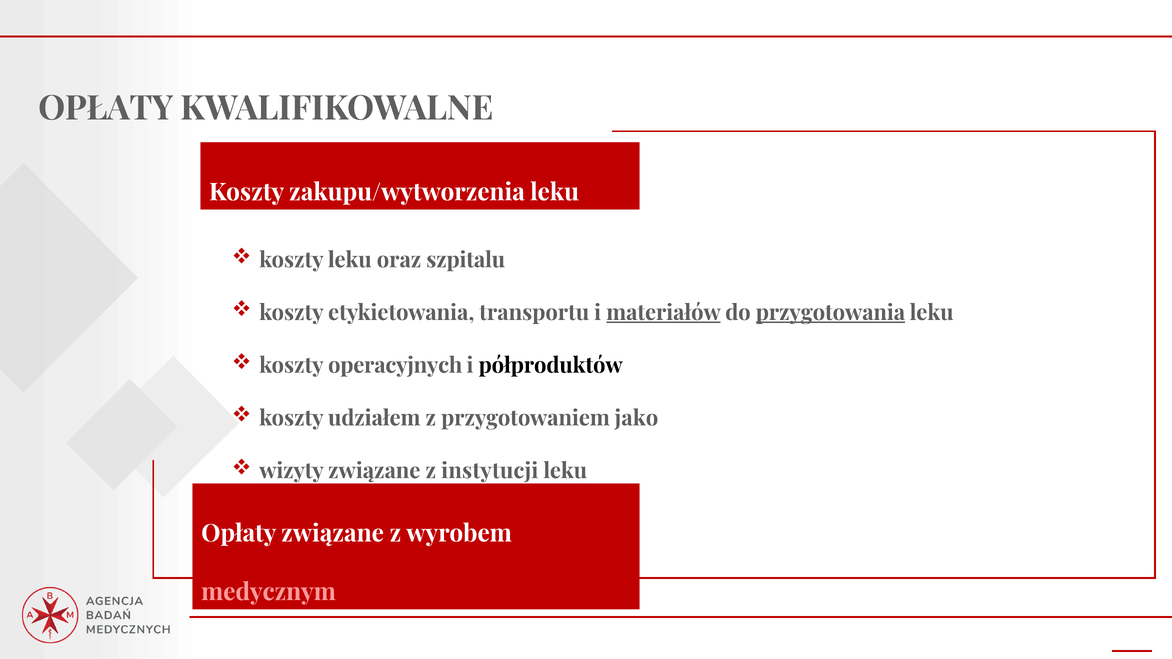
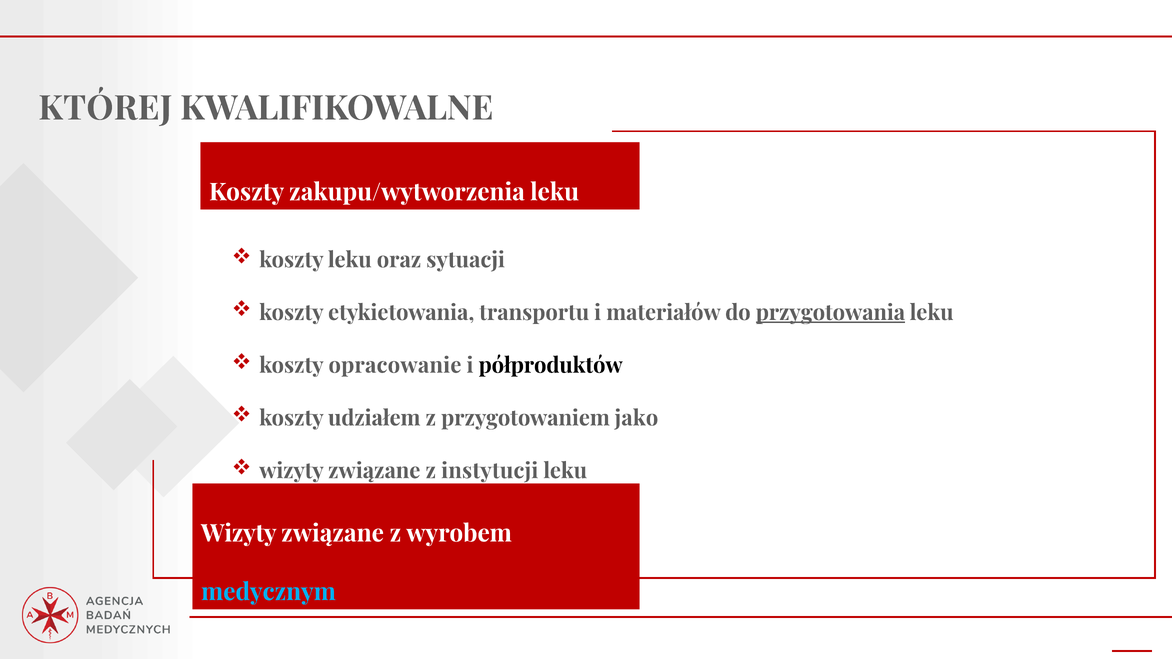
OPŁATY: OPŁATY -> KTÓREJ (105, 108)
szpitalu: szpitalu -> sytuacji (466, 260)
materiałów underline: present -> none (663, 313)
operacyjnych: operacyjnych -> opracowanie (395, 366)
Opłaty: Opłaty -> Wizyty (239, 534)
medycznym colour: pink -> light blue (268, 592)
